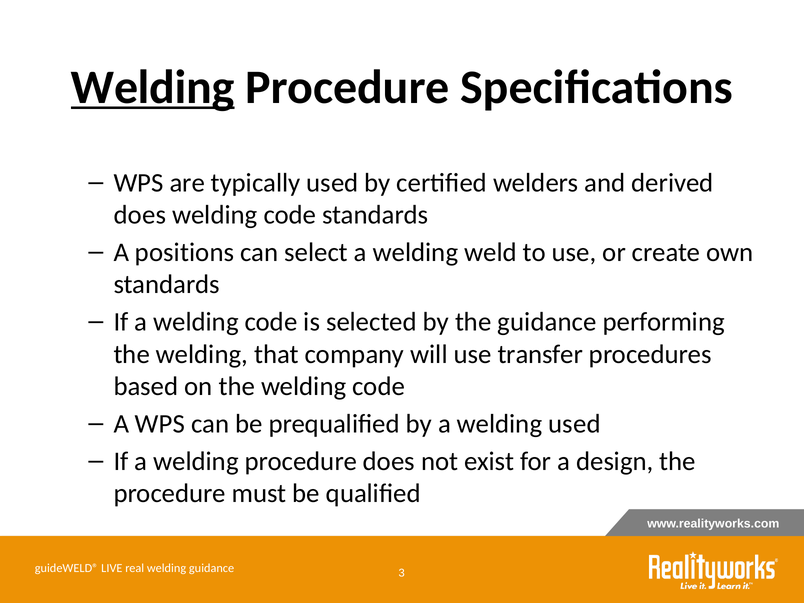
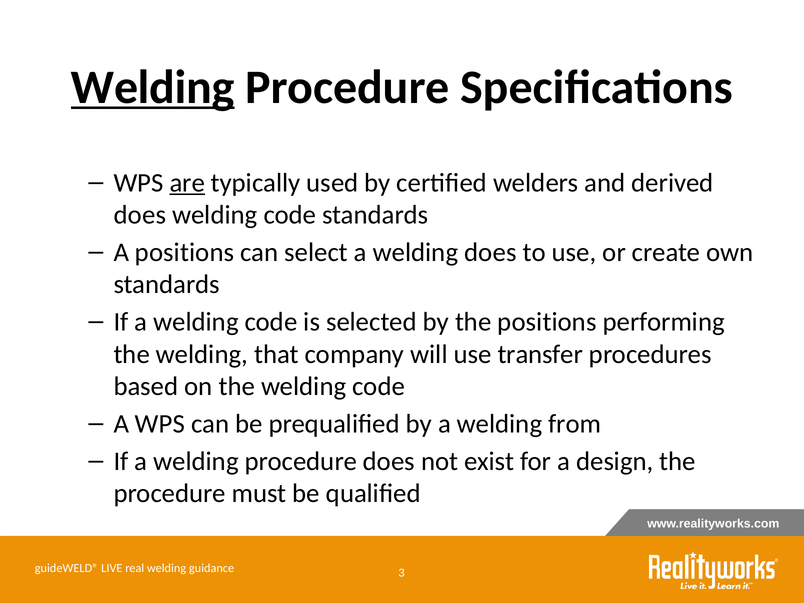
are underline: none -> present (187, 183)
welding weld: weld -> does (490, 252)
the guidance: guidance -> positions (547, 322)
welding used: used -> from (575, 424)
